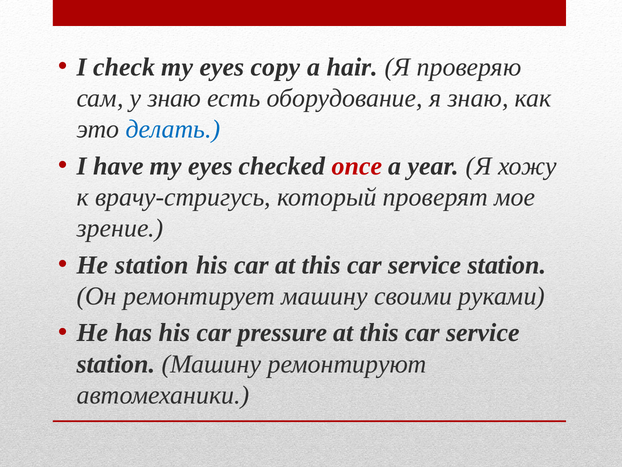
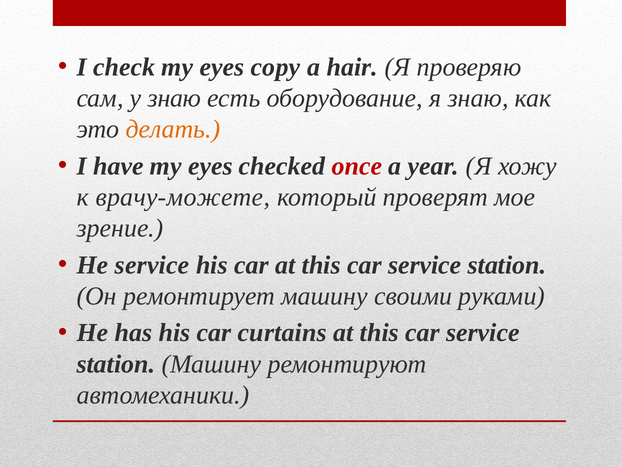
делать colour: blue -> orange (173, 129)
врачу-стригусь: врачу-стригусь -> врачу-можете (183, 197)
He station: station -> service (152, 265)
pressure: pressure -> curtains (282, 332)
